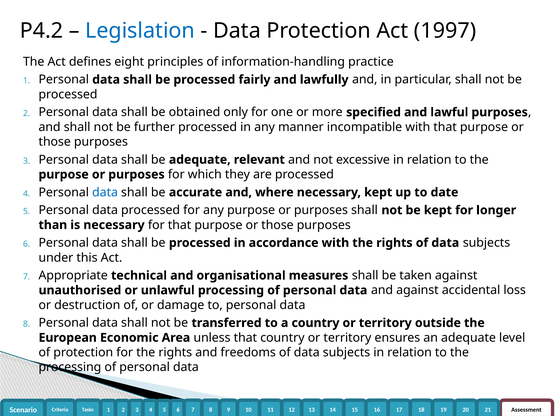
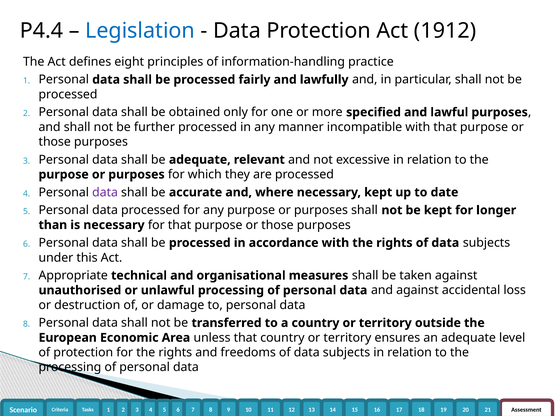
P4.2: P4.2 -> P4.4 (41, 31)
1997: 1997 -> 1912 (445, 31)
data colour: blue -> purple (105, 192)
